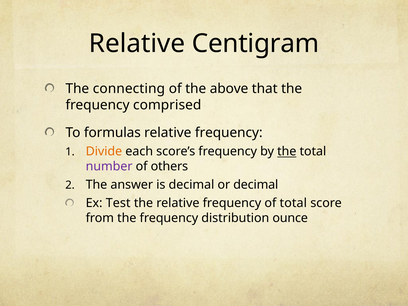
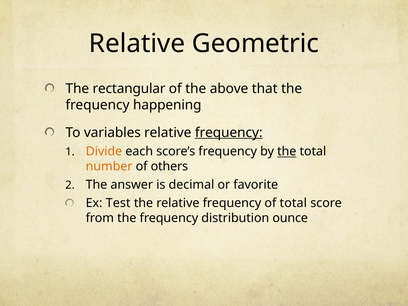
Centigram: Centigram -> Geometric (255, 44)
connecting: connecting -> rectangular (129, 89)
comprised: comprised -> happening (167, 105)
formulas: formulas -> variables (112, 133)
frequency underline: none -> present (229, 133)
number colour: purple -> orange (109, 166)
or decimal: decimal -> favorite (256, 185)
